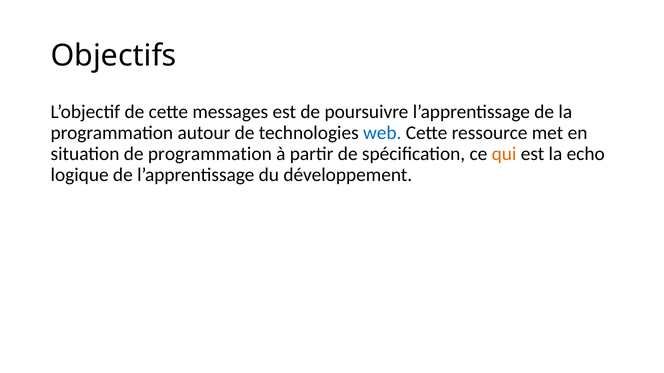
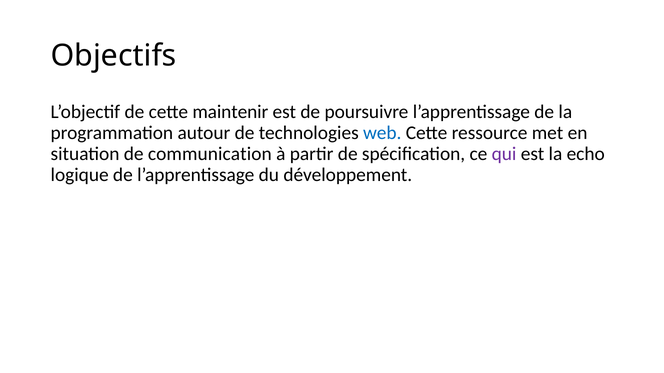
messages: messages -> maintenir (230, 112)
de programmation: programmation -> communication (210, 154)
qui colour: orange -> purple (504, 154)
